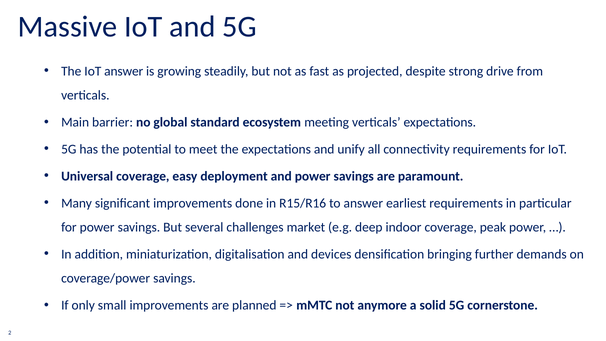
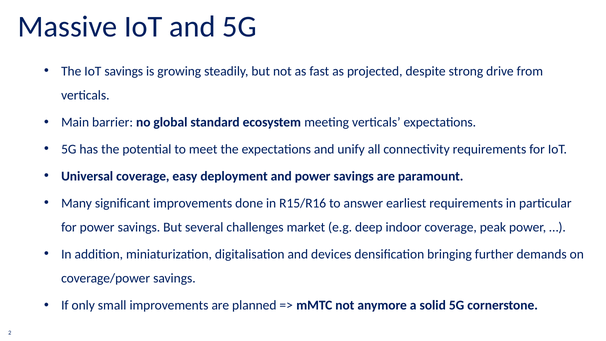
IoT answer: answer -> savings (124, 71)
